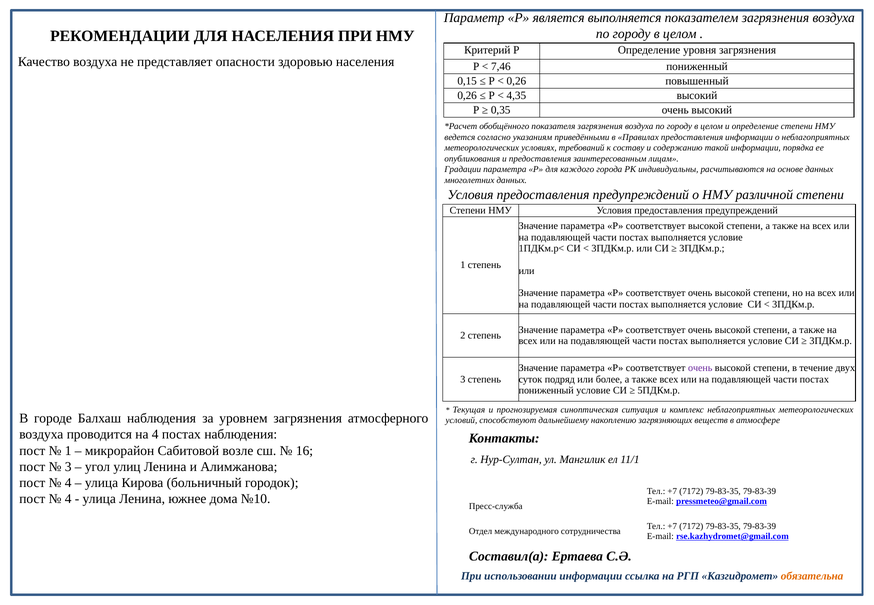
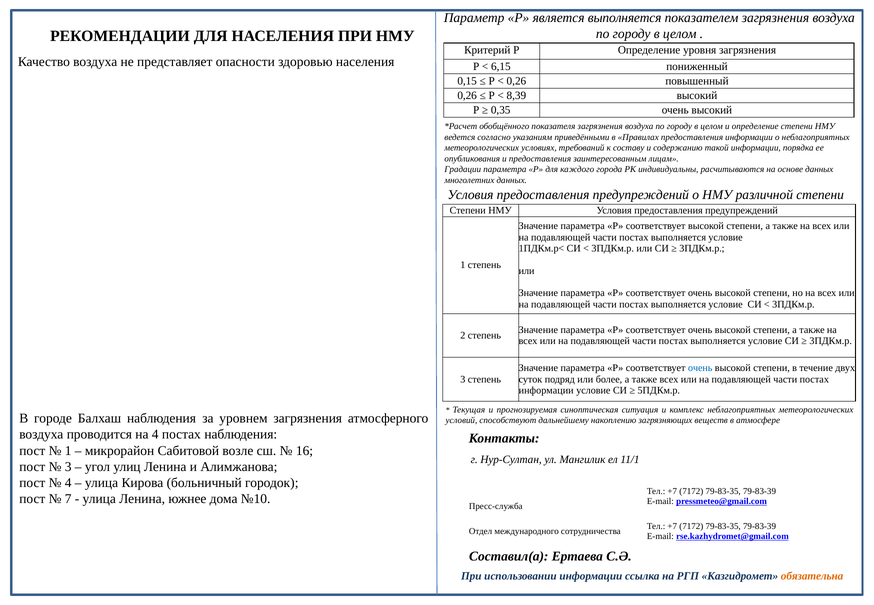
7,46: 7,46 -> 6,15 (501, 67)
4,35: 4,35 -> 8,39 (516, 95)
очень colour: purple -> blue (700, 368)
пониженный: пониженный -> информации (546, 390)
4: 4 -> 7 (68, 499)
